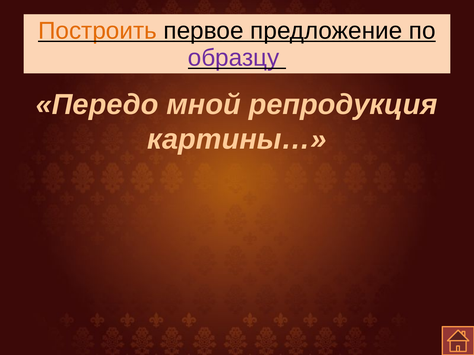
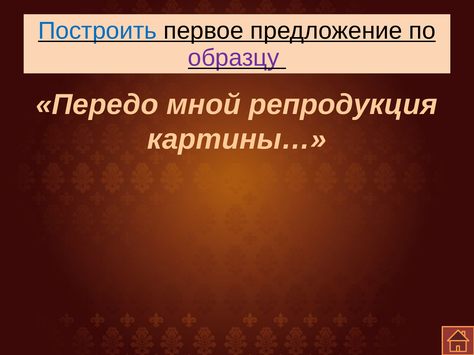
Построить colour: orange -> blue (98, 31)
